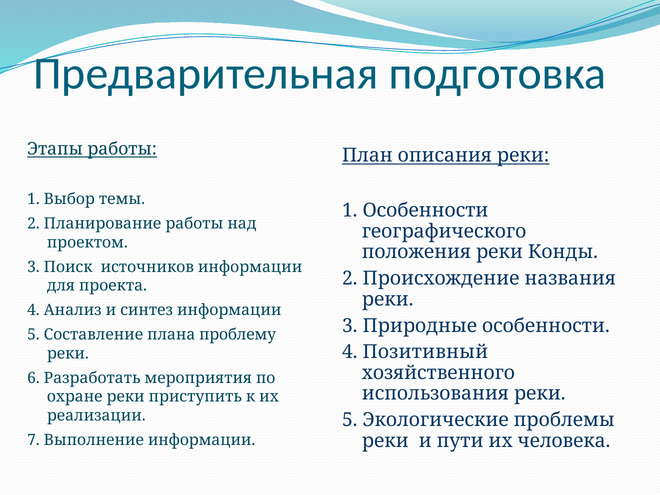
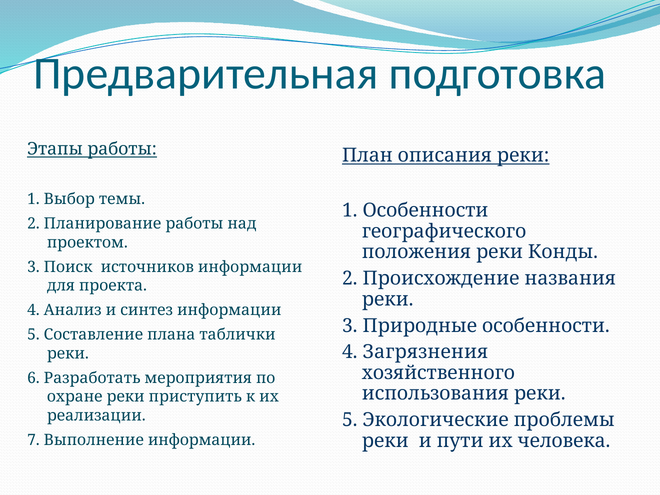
проблему: проблему -> таблички (238, 335)
Позитивный: Позитивный -> Загрязнения (425, 352)
